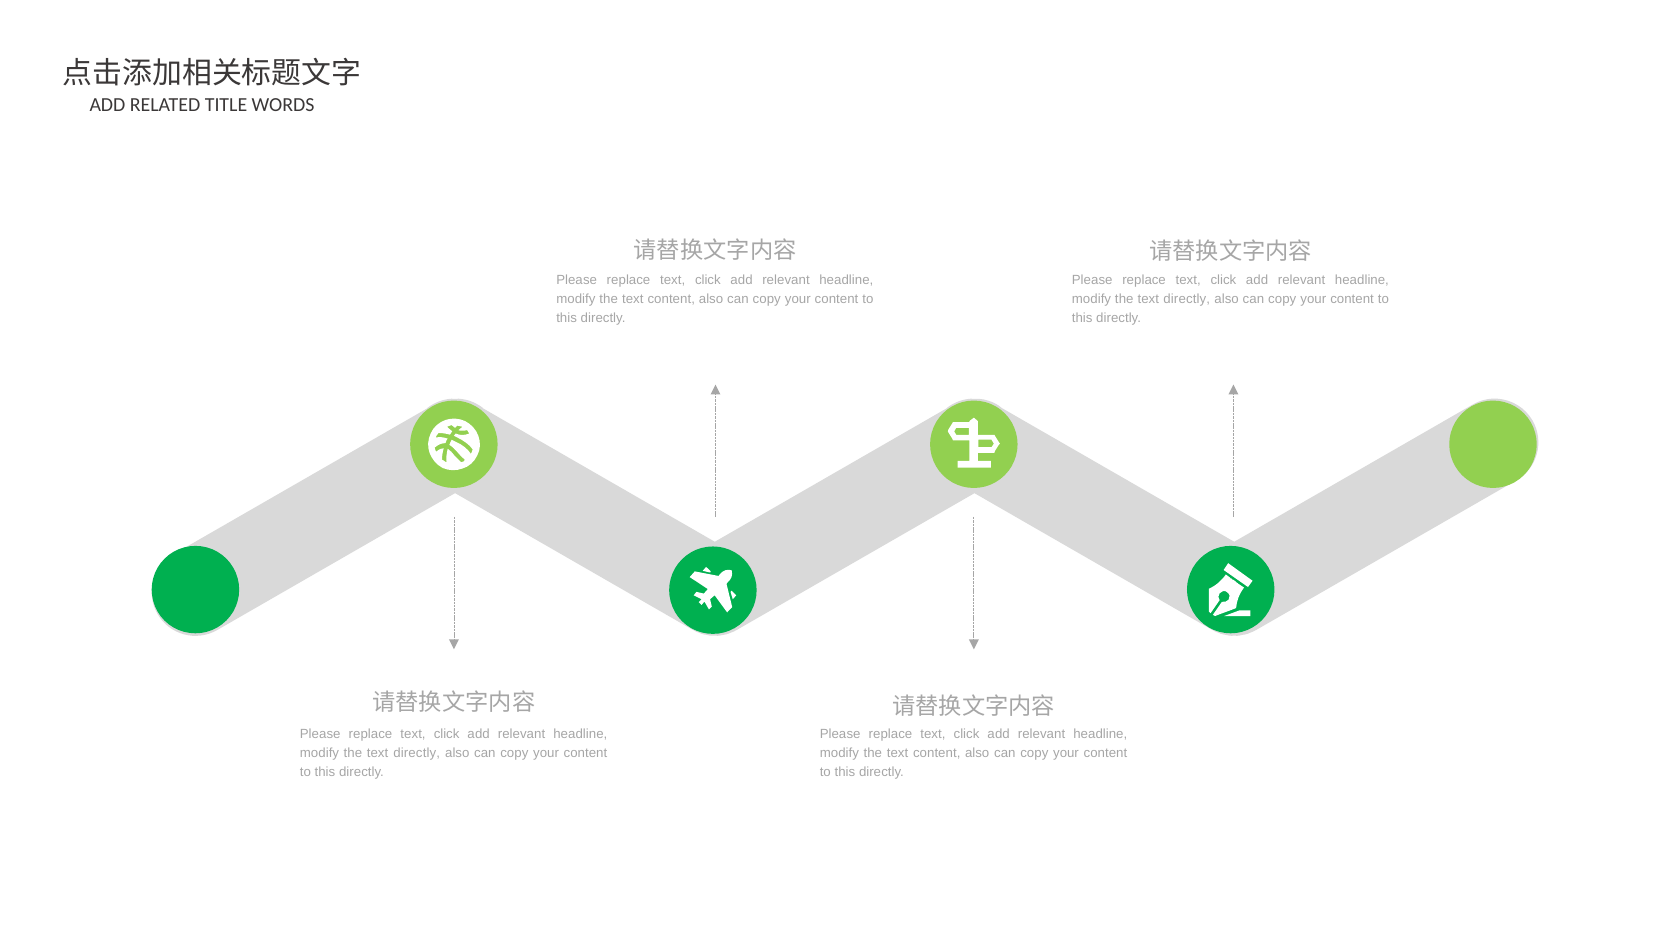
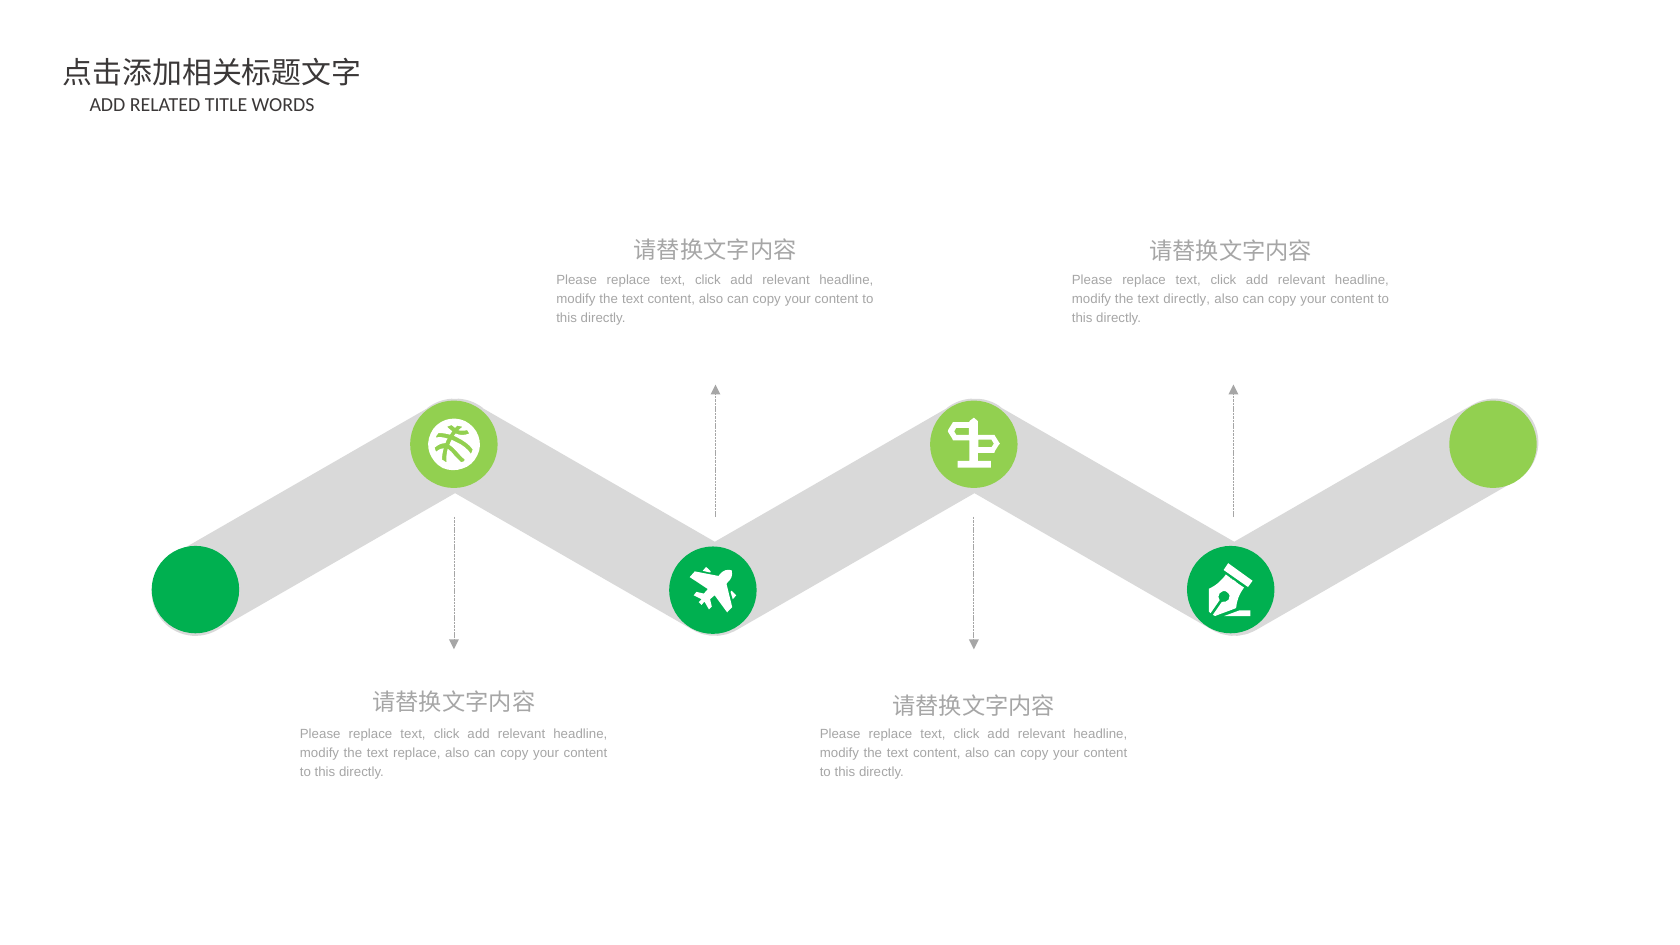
directly: directly -> replace (417, 753)
